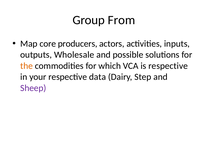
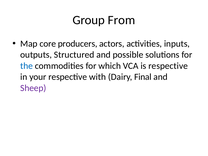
Wholesale: Wholesale -> Structured (74, 55)
the colour: orange -> blue (27, 66)
data: data -> with (98, 77)
Step: Step -> Final (143, 77)
